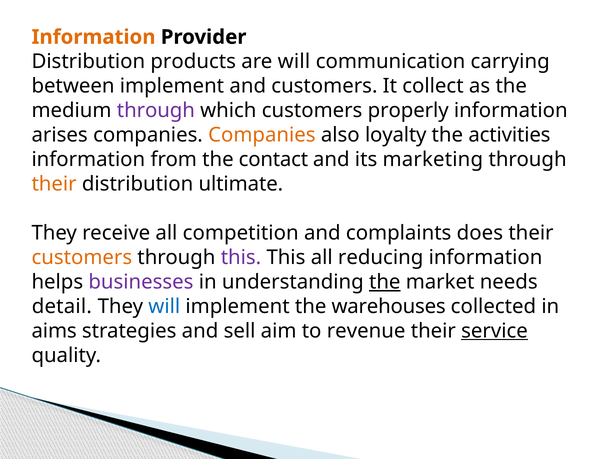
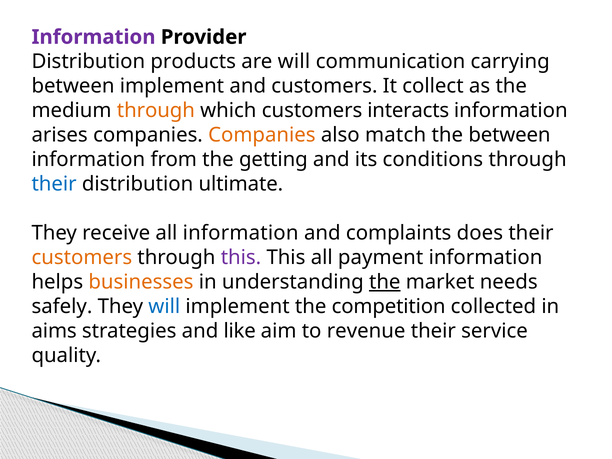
Information colour: orange -> purple (94, 37)
through colour: purple -> orange (156, 111)
properly: properly -> interacts (408, 111)
loyalty: loyalty -> match (396, 135)
the activities: activities -> between (509, 135)
contact: contact -> getting (273, 159)
marketing: marketing -> conditions (433, 159)
their colour: orange -> blue (54, 184)
all competition: competition -> information (241, 233)
reducing: reducing -> payment (381, 257)
businesses colour: purple -> orange (141, 282)
detail: detail -> safely (62, 306)
warehouses: warehouses -> competition (389, 306)
sell: sell -> like (240, 331)
service underline: present -> none (494, 331)
